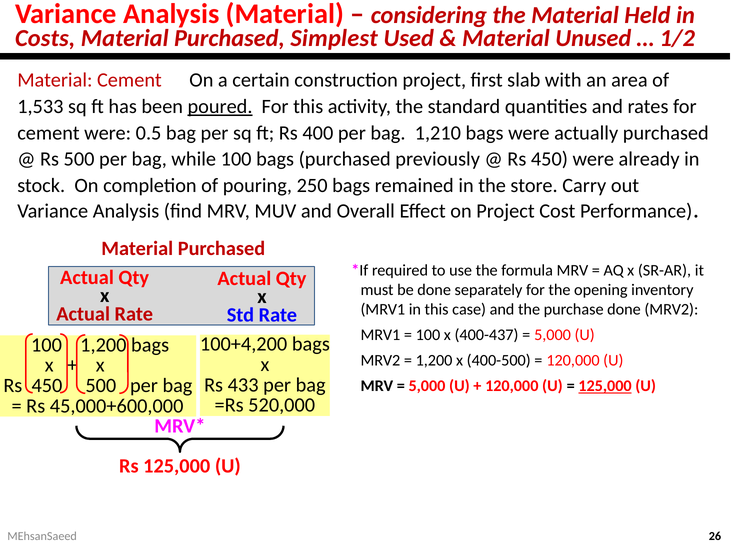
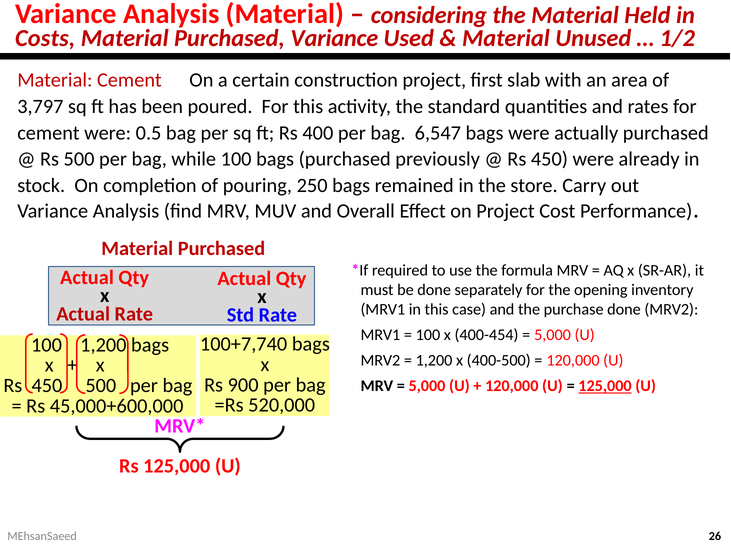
Purchased Simplest: Simplest -> Variance (334, 38)
1,533: 1,533 -> 3,797 (40, 107)
poured underline: present -> none (220, 107)
1,210: 1,210 -> 6,547 (438, 133)
400-437: 400-437 -> 400-454 (487, 335)
100+4,200: 100+4,200 -> 100+7,740 (244, 344)
433: 433 -> 900 (243, 385)
